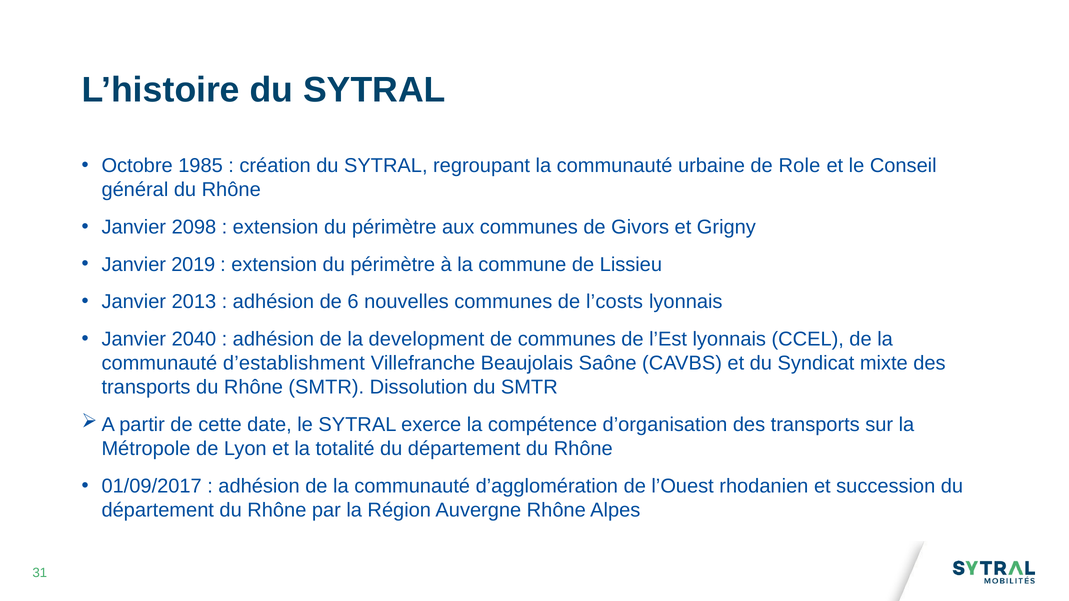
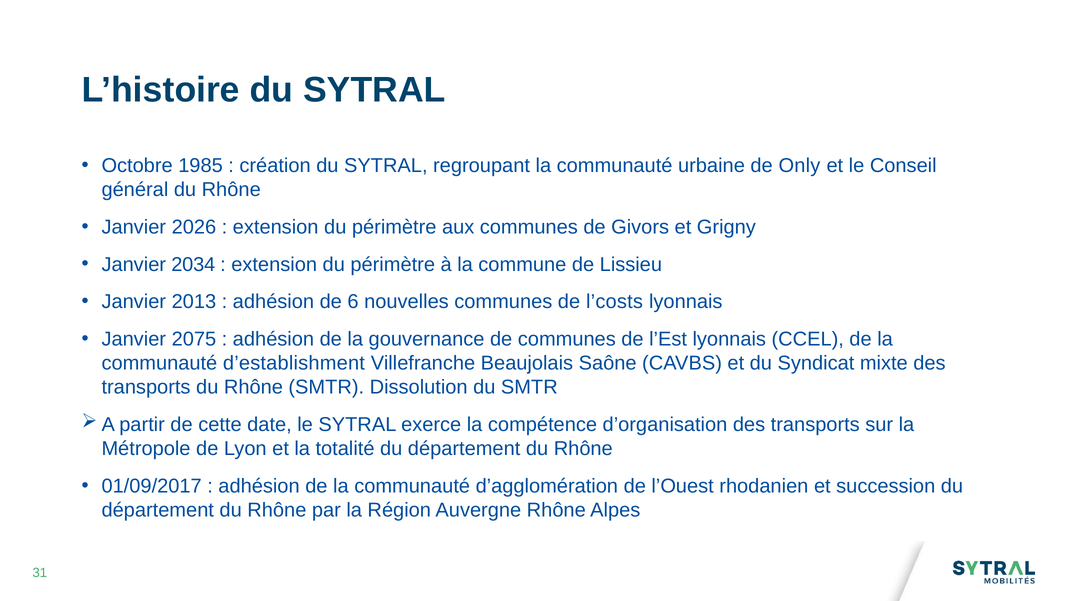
Role: Role -> Only (799, 166)
2098: 2098 -> 2026 (194, 227)
2019: 2019 -> 2034 (193, 265)
2040: 2040 -> 2075 (194, 339)
development: development -> gouvernance (427, 339)
